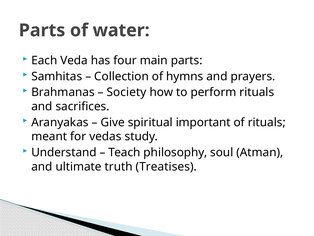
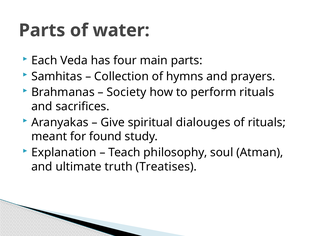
important: important -> dialouges (203, 122)
vedas: vedas -> found (105, 136)
Understand: Understand -> Explanation (64, 152)
